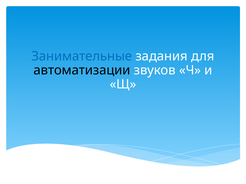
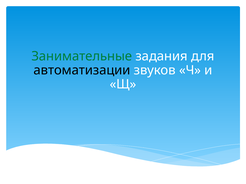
Занимательные colour: blue -> green (82, 56)
